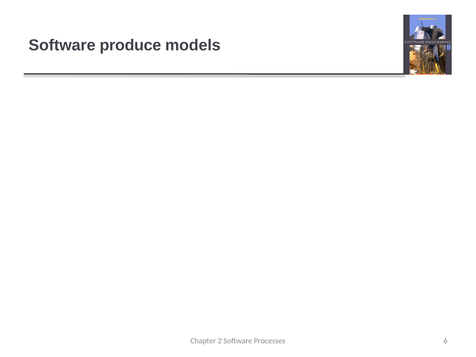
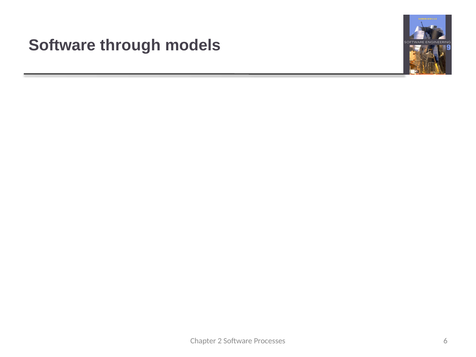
produce: produce -> through (130, 45)
